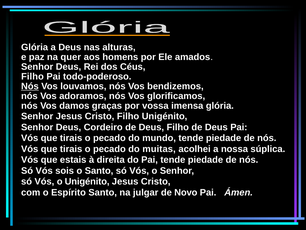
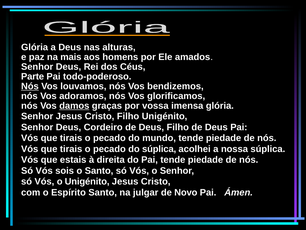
quer: quer -> mais (71, 57)
Filho: Filho -> Parte (33, 76)
damos underline: none -> present (74, 105)
do muitas: muitas -> súplica (159, 149)
